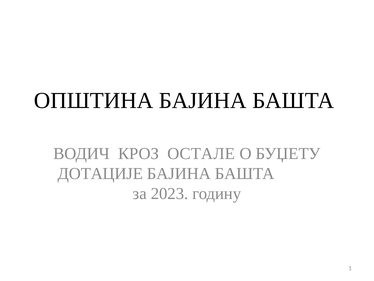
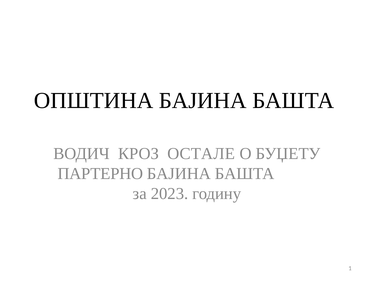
ДОТАЦИЈЕ: ДОТАЦИЈЕ -> ПАРТЕРНО (100, 173)
